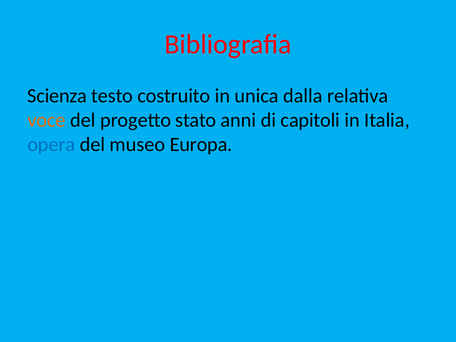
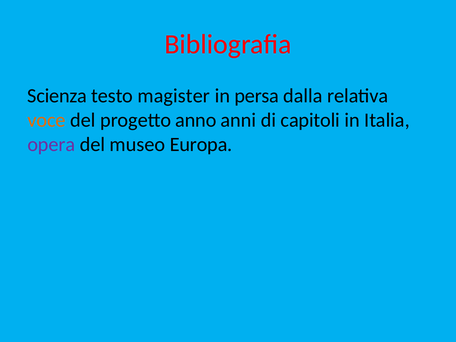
costruito: costruito -> magister (174, 96)
unica: unica -> persa (257, 96)
stato: stato -> anno (196, 120)
opera colour: blue -> purple (51, 144)
